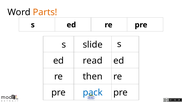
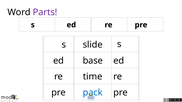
Parts colour: orange -> purple (45, 12)
read: read -> base (93, 61)
then: then -> time (93, 77)
